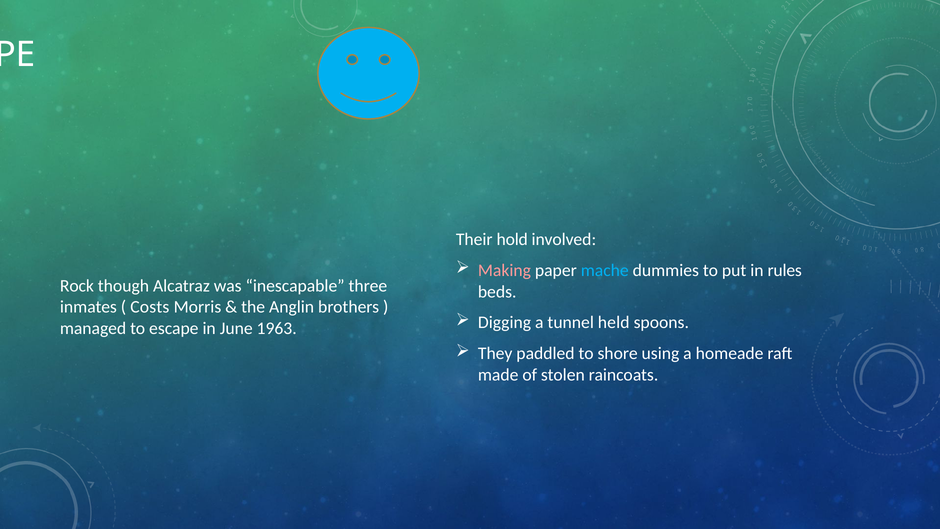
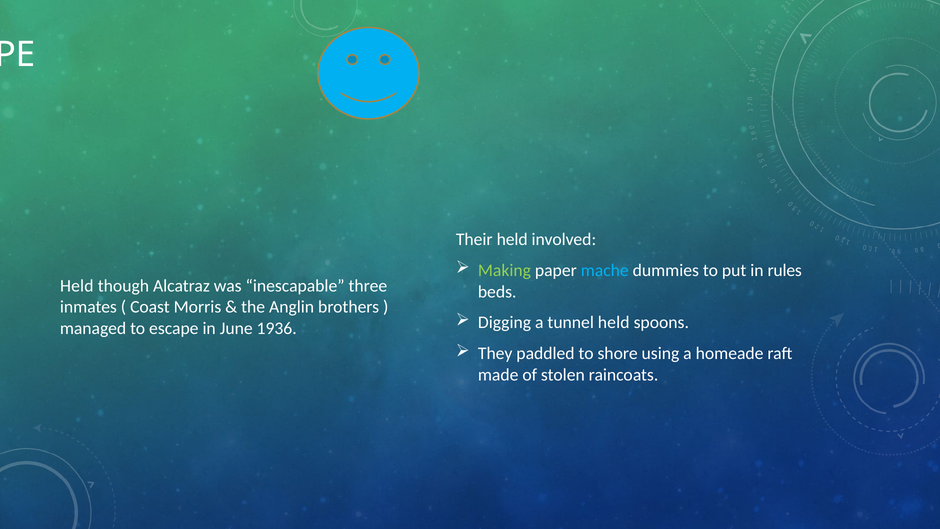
Their hold: hold -> held (512, 239)
Making colour: pink -> light green (504, 270)
Rock: Rock -> Held (77, 286)
Costs: Costs -> Coast (150, 307)
1963: 1963 -> 1936 (277, 328)
